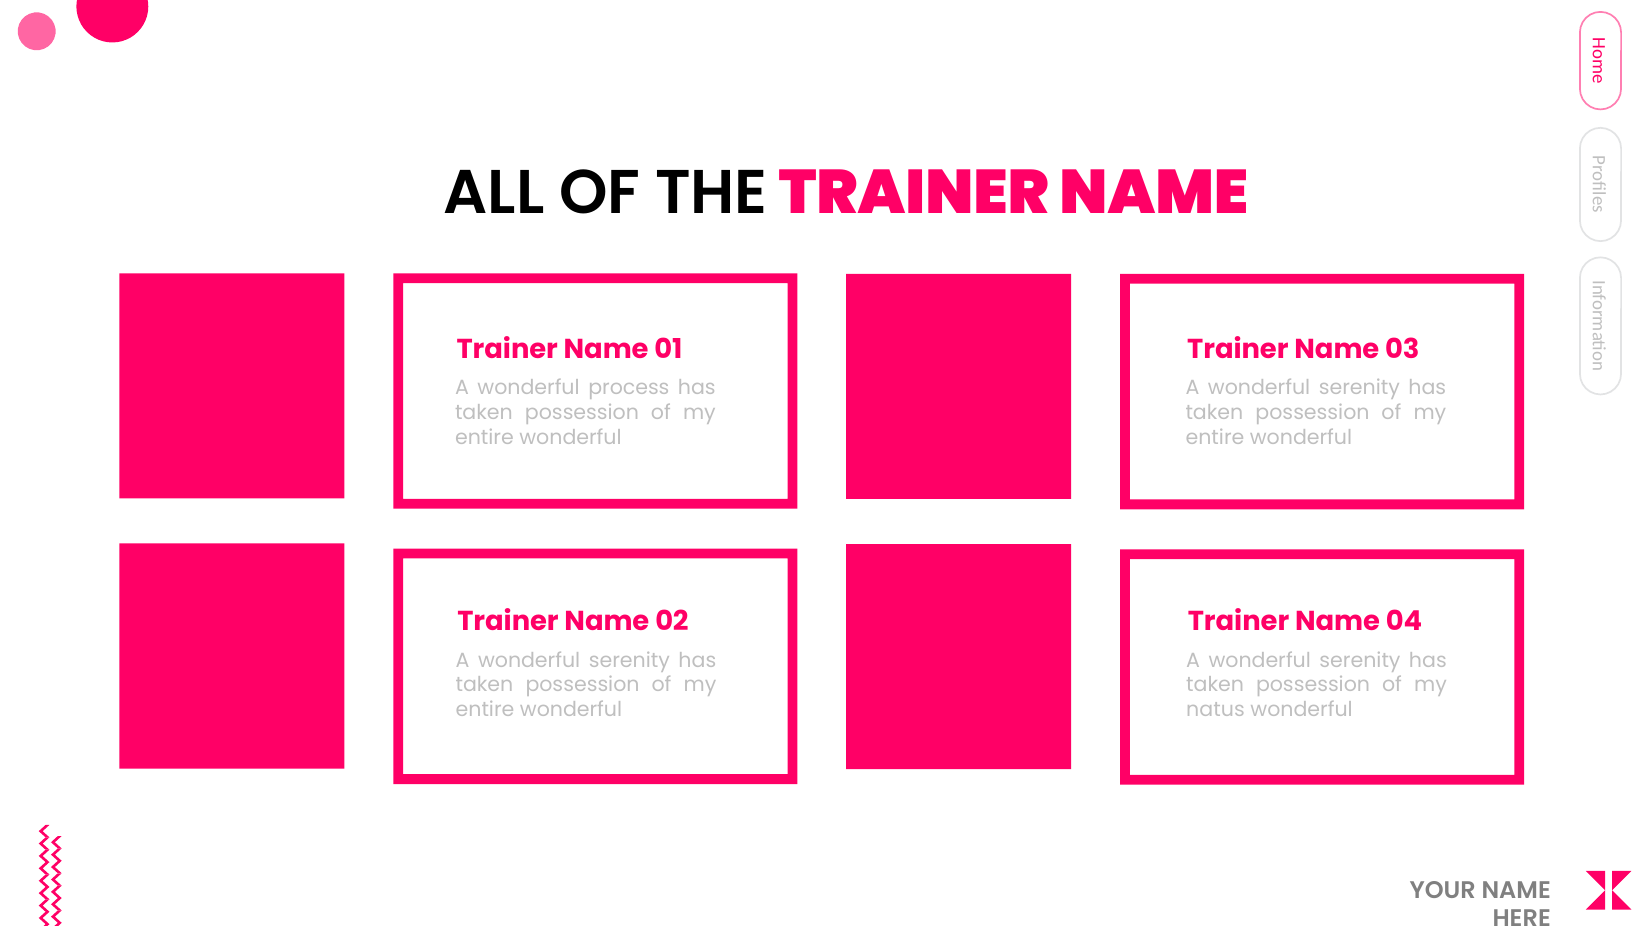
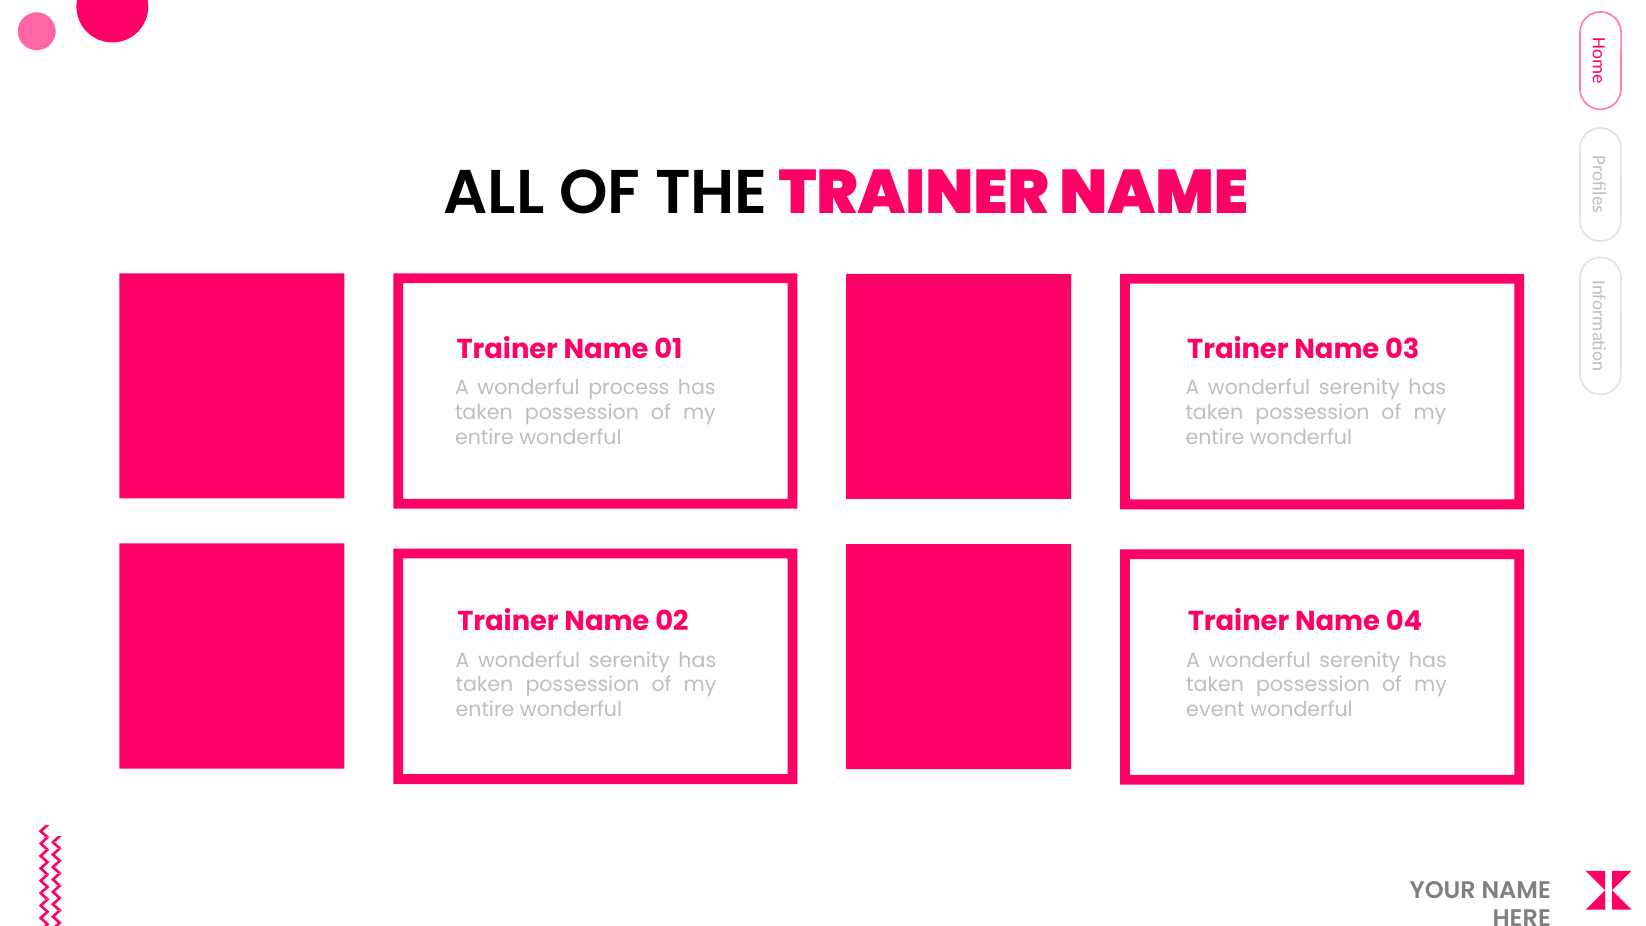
natus: natus -> event (1215, 710)
